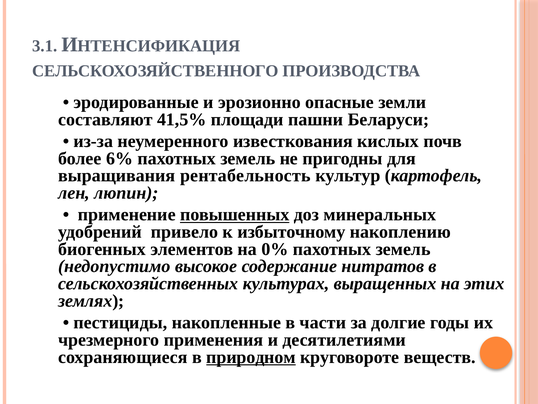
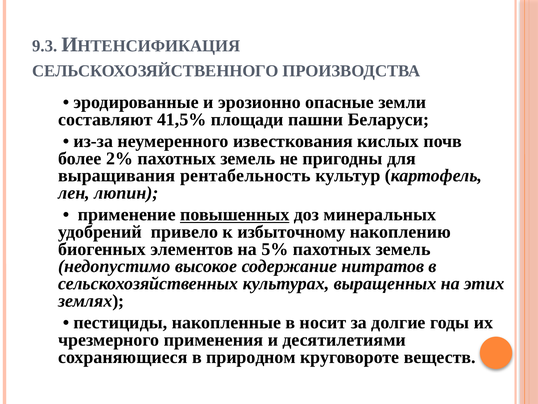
3.1: 3.1 -> 9.3 (45, 46)
6%: 6% -> 2% (120, 158)
0%: 0% -> 5% (275, 249)
части: части -> носит (323, 322)
природном underline: present -> none (251, 357)
